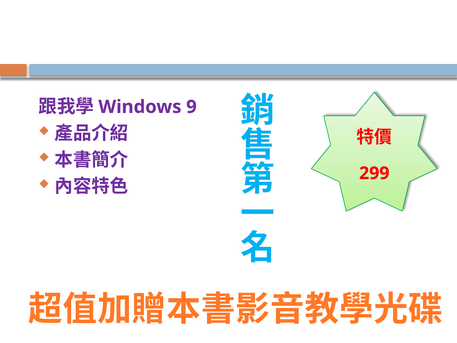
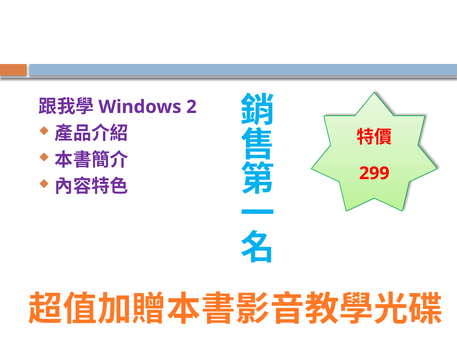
9: 9 -> 2 (191, 107)
